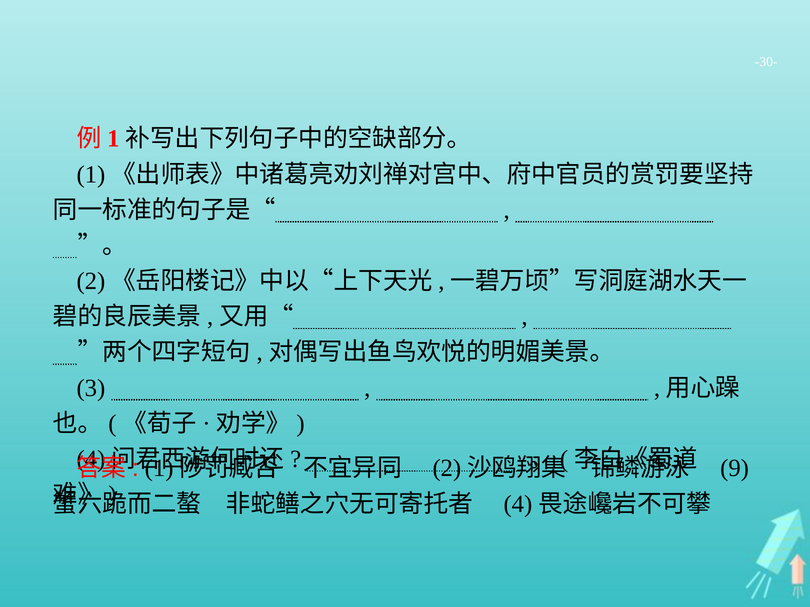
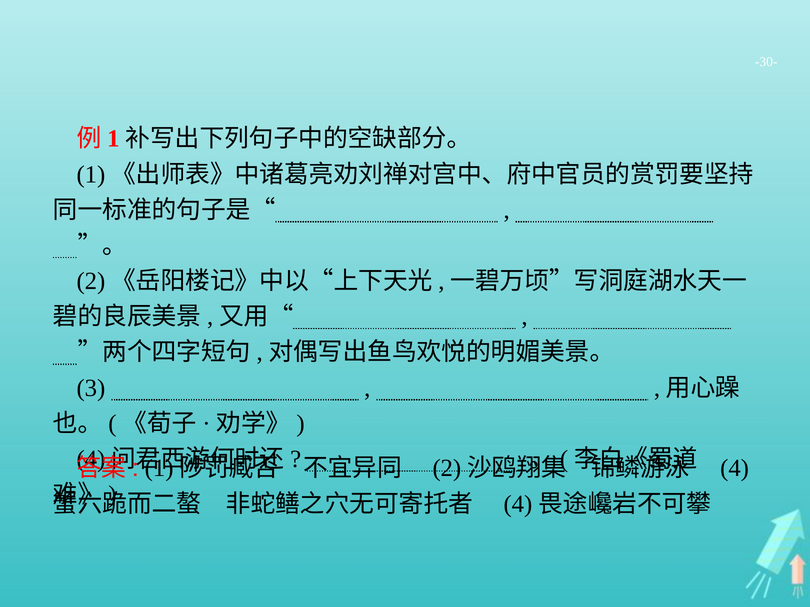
9: 9 -> 4 (735, 469)
